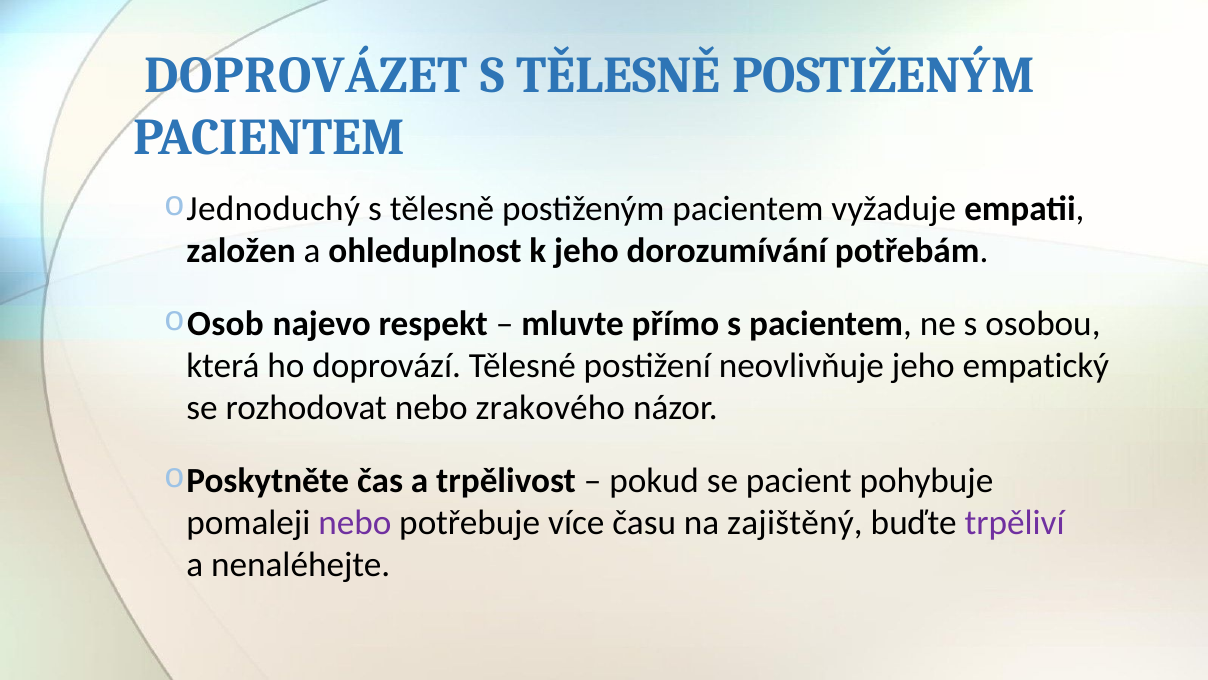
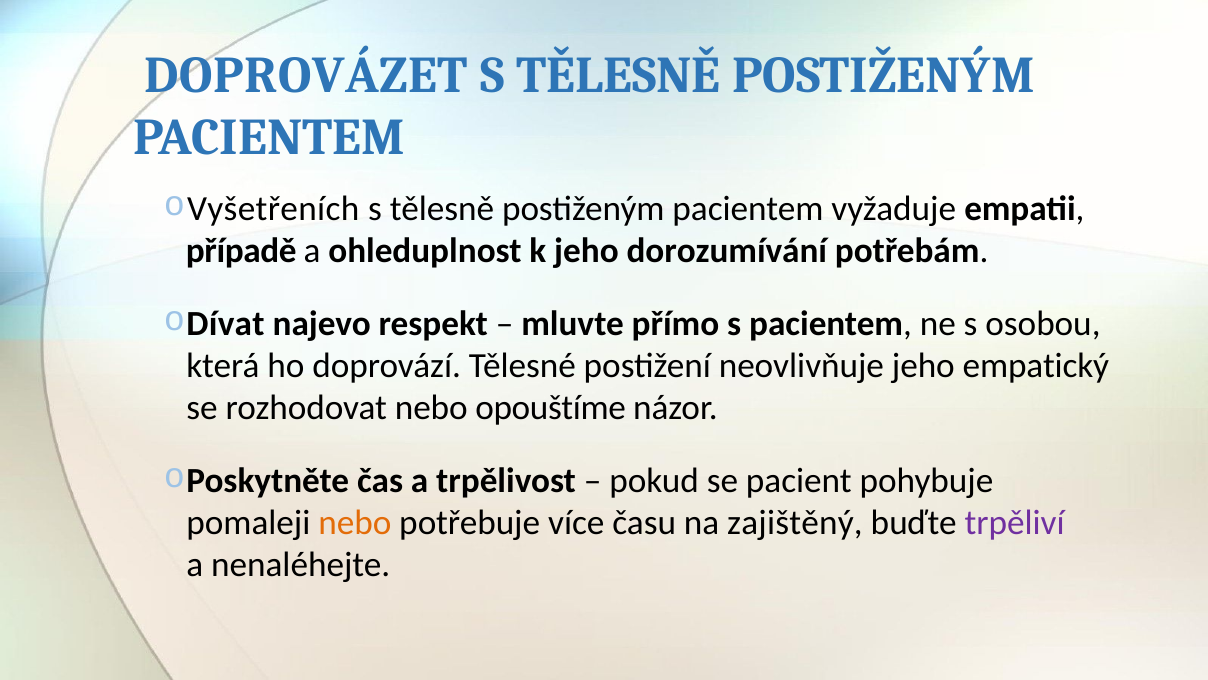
Jednoduchý: Jednoduchý -> Vyšetřeních (273, 209)
založen: založen -> případě (241, 251)
Osob: Osob -> Dívat (225, 324)
zrakového: zrakového -> opouštíme (551, 408)
nebo colour: purple -> orange (355, 522)
